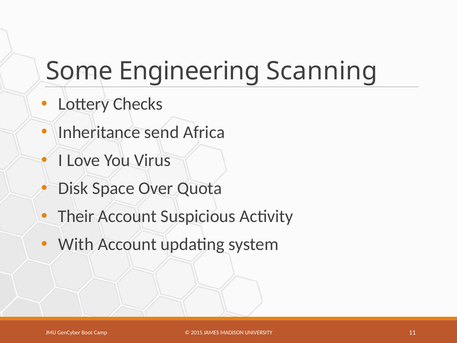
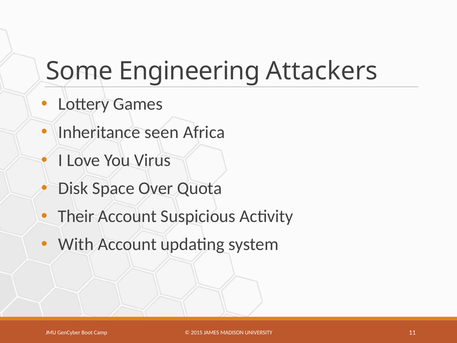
Scanning: Scanning -> Attackers (322, 71)
Checks: Checks -> Games (138, 104)
send: send -> seen (162, 132)
